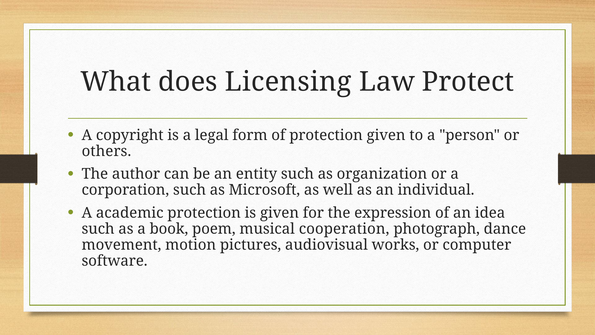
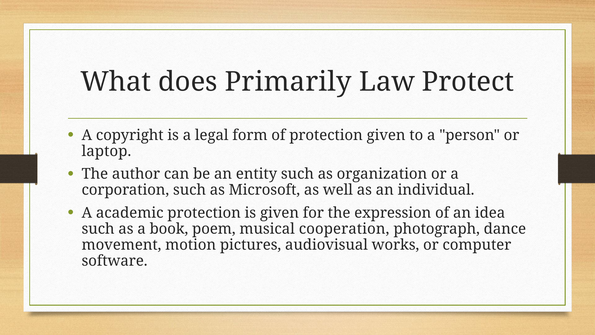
Licensing: Licensing -> Primarily (288, 82)
others: others -> laptop (106, 151)
